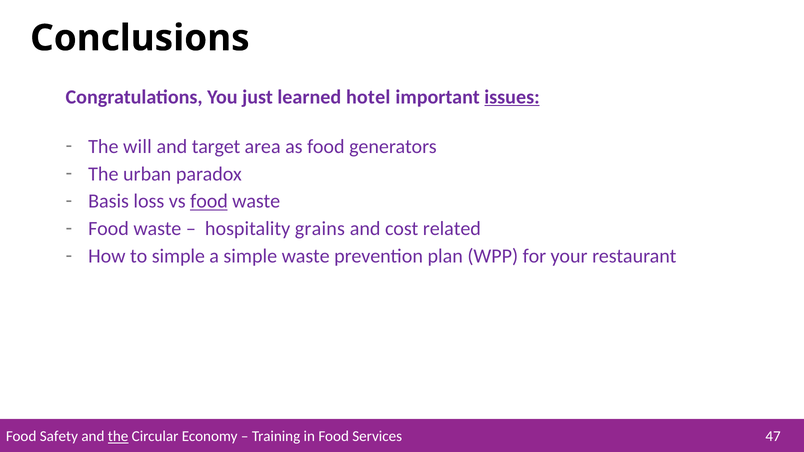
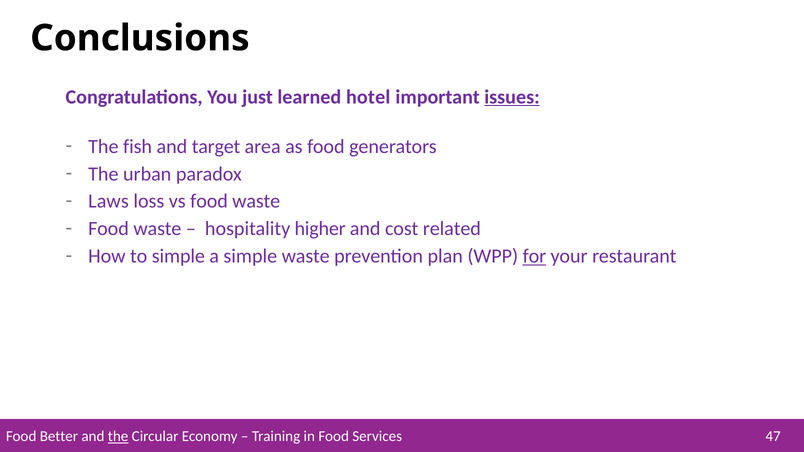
will: will -> fish (138, 146)
Basis: Basis -> Laws (109, 201)
food underline: present -> none (209, 201)
grains: grains -> higher (320, 229)
for underline: none -> present (534, 256)
Safety: Safety -> Better (59, 437)
